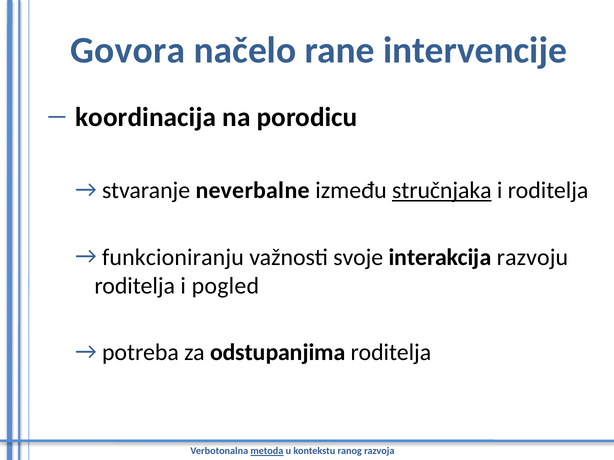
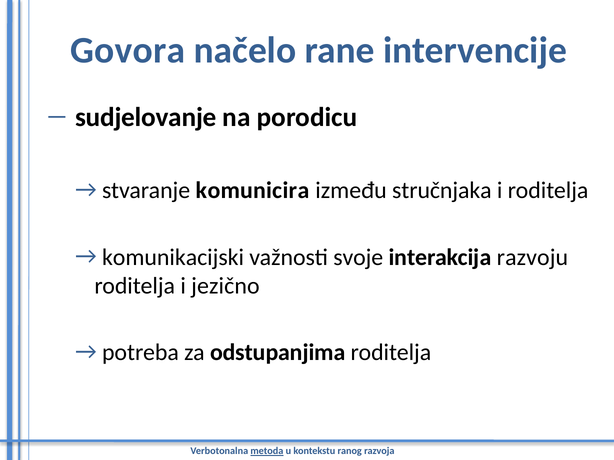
koordinacija: koordinacija -> sudjelovanje (146, 117)
neverbalne: neverbalne -> komunicira (253, 191)
stručnjaka underline: present -> none (442, 191)
funkcioniranju: funkcioniranju -> komunikacijski (173, 258)
pogled: pogled -> jezično (225, 286)
